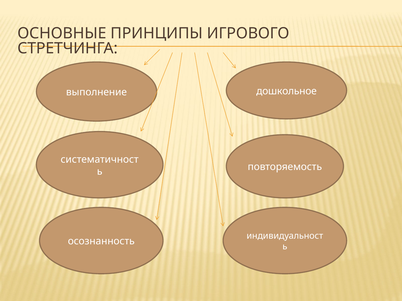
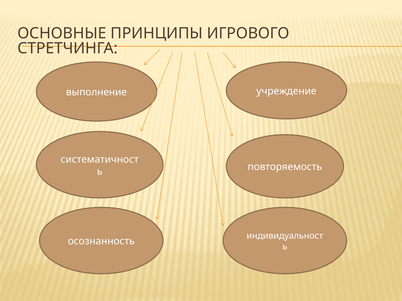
дошкольное: дошкольное -> учреждение (286, 91)
